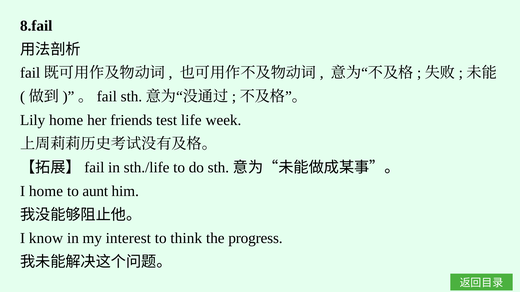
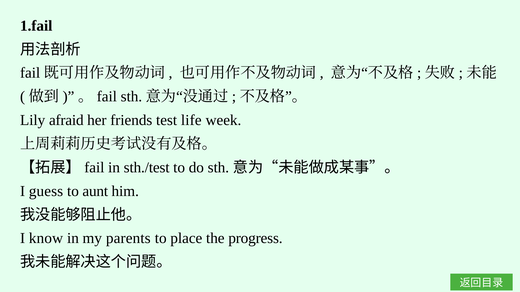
8.fail: 8.fail -> 1.fail (36, 26)
Lily home: home -> afraid (66, 120)
sth./life: sth./life -> sth./test (147, 168)
I home: home -> guess (46, 191)
interest: interest -> parents (128, 239)
think: think -> place (186, 239)
